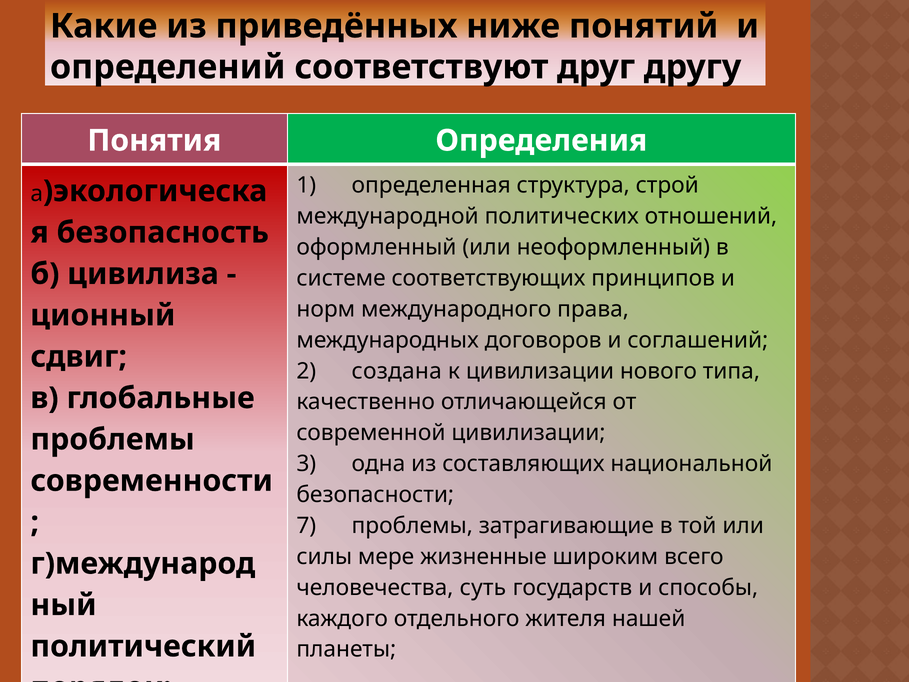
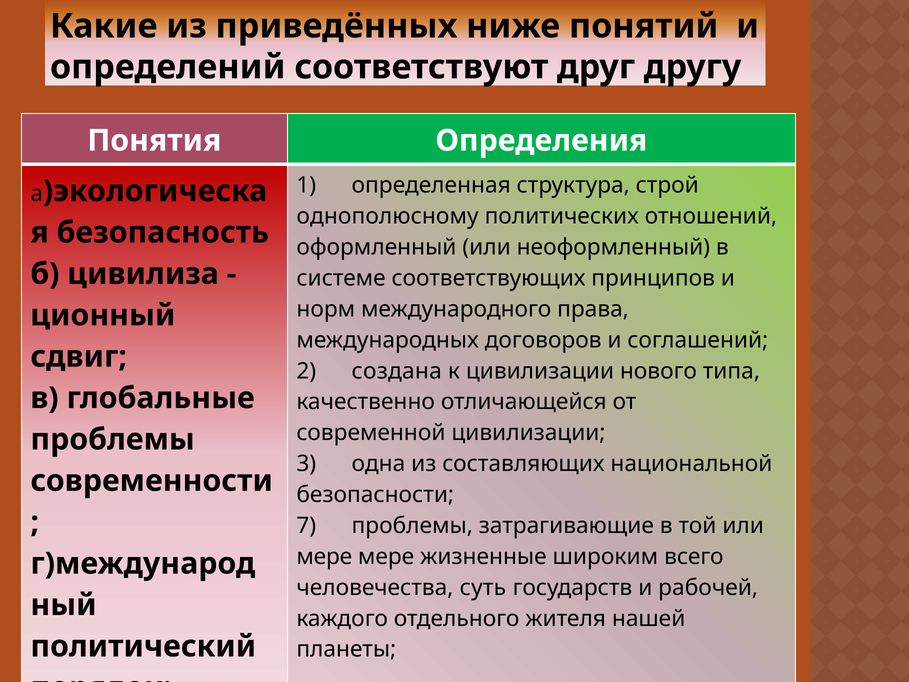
международной: международной -> однополюсному (388, 216)
силы: силы -> мере (324, 556)
способы: способы -> рабочей (708, 587)
